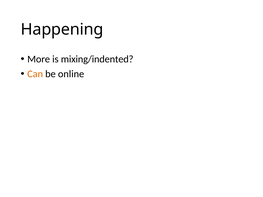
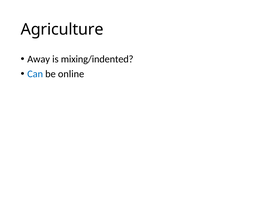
Happening: Happening -> Agriculture (62, 29)
More: More -> Away (39, 59)
Can colour: orange -> blue (35, 74)
